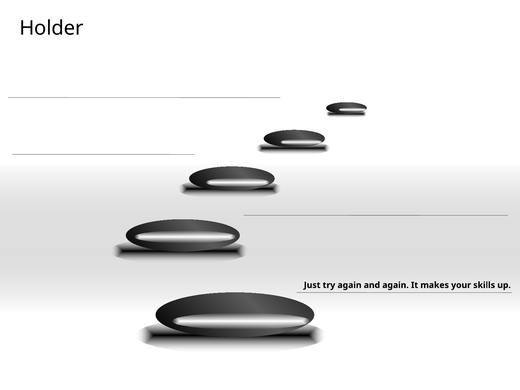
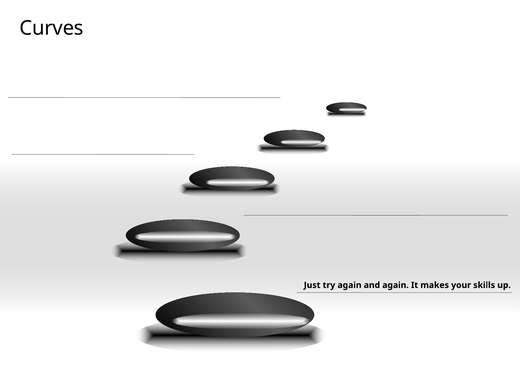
Holder: Holder -> Curves (52, 28)
